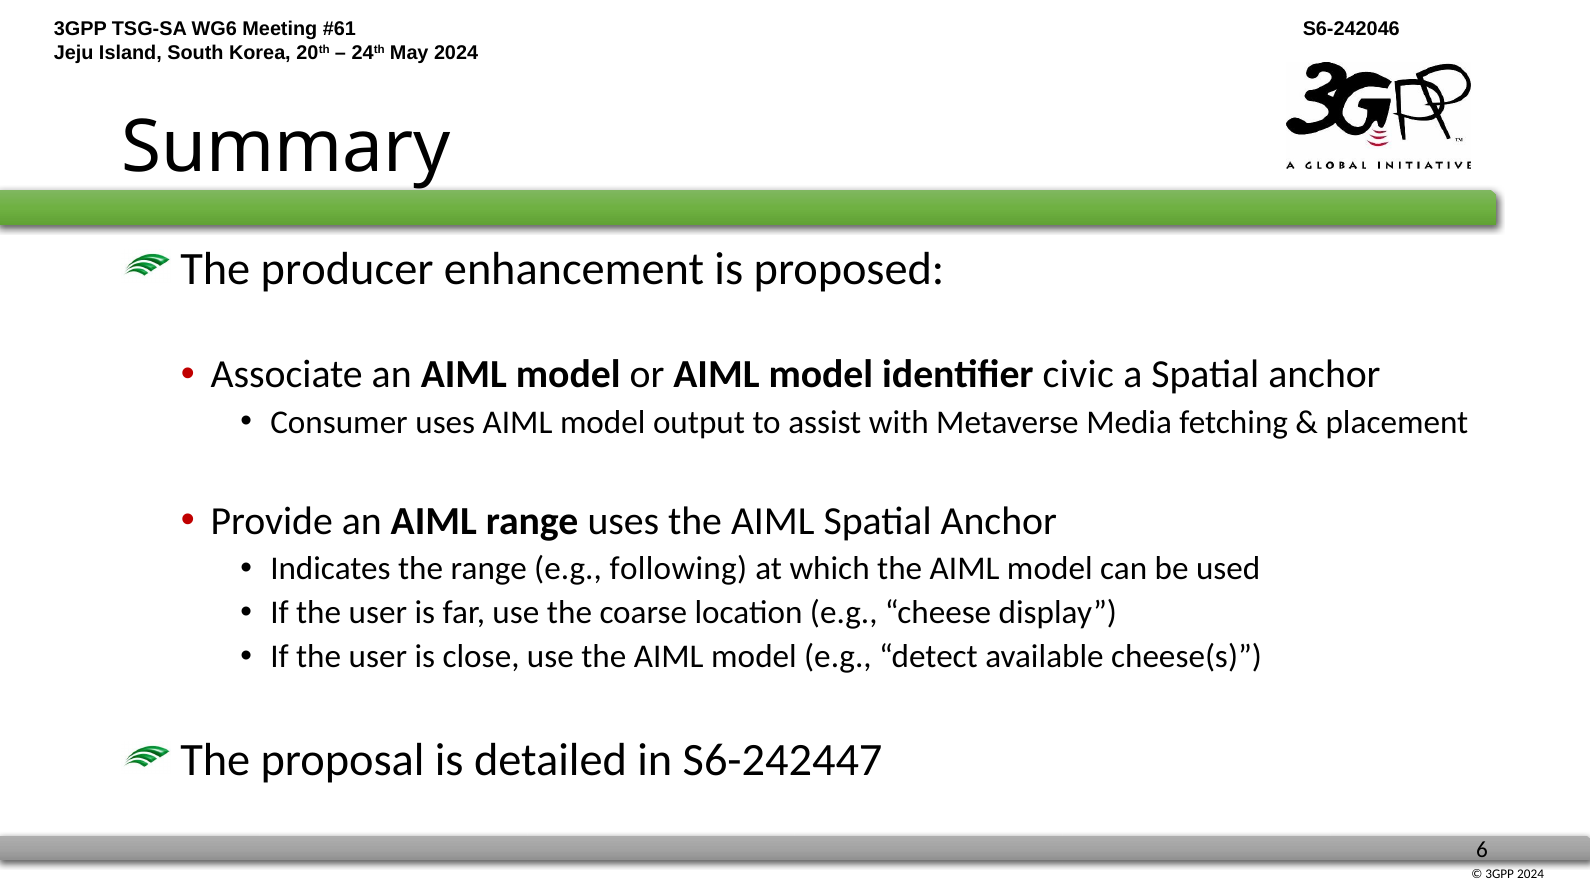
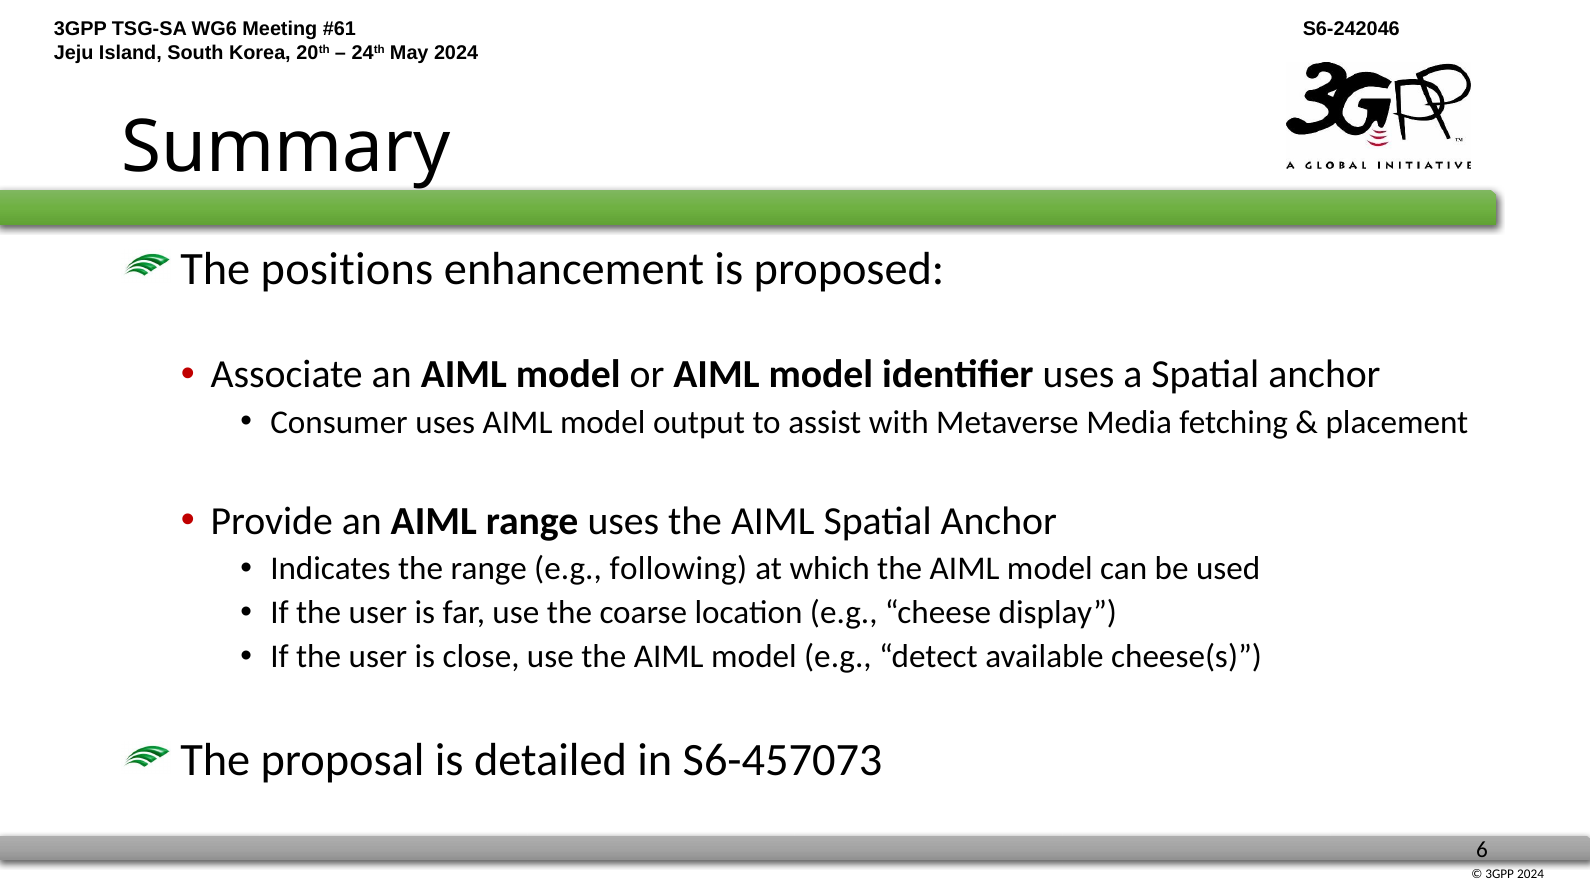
producer: producer -> positions (347, 269)
identifier civic: civic -> uses (1079, 375)
S6-242447: S6-242447 -> S6-457073 (783, 760)
